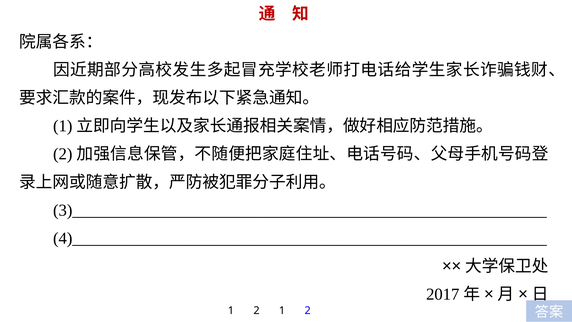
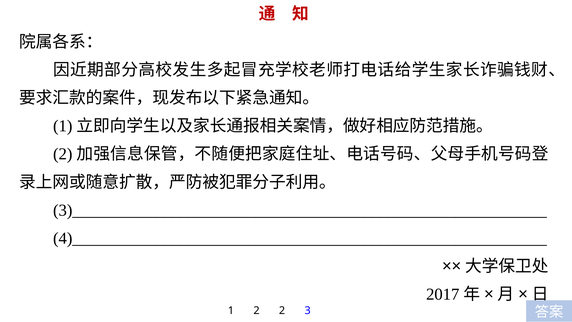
2 1: 1 -> 2 (282, 310)
1 2: 2 -> 3 (308, 310)
